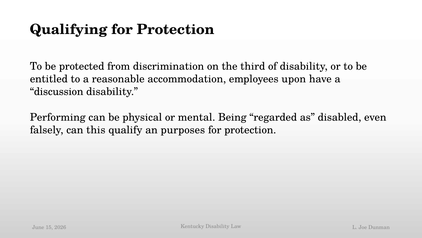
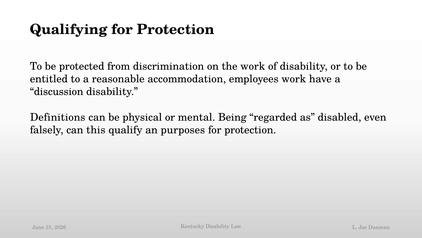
the third: third -> work (253, 66)
employees upon: upon -> work (294, 79)
Performing: Performing -> Definitions (58, 117)
